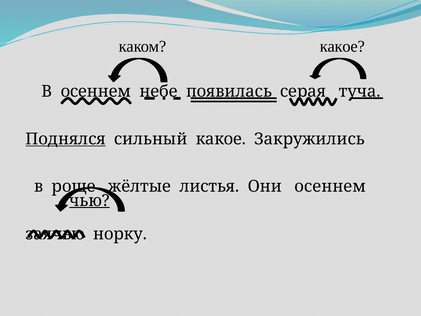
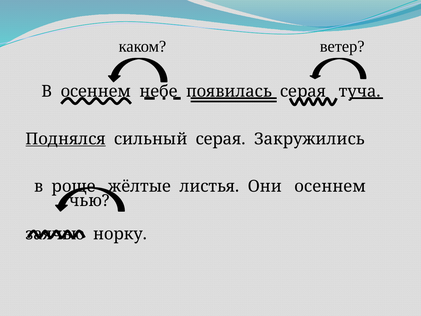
какое: какое -> ветер (342, 46)
сильный какое: какое -> серая (221, 139)
чью underline: present -> none (89, 200)
